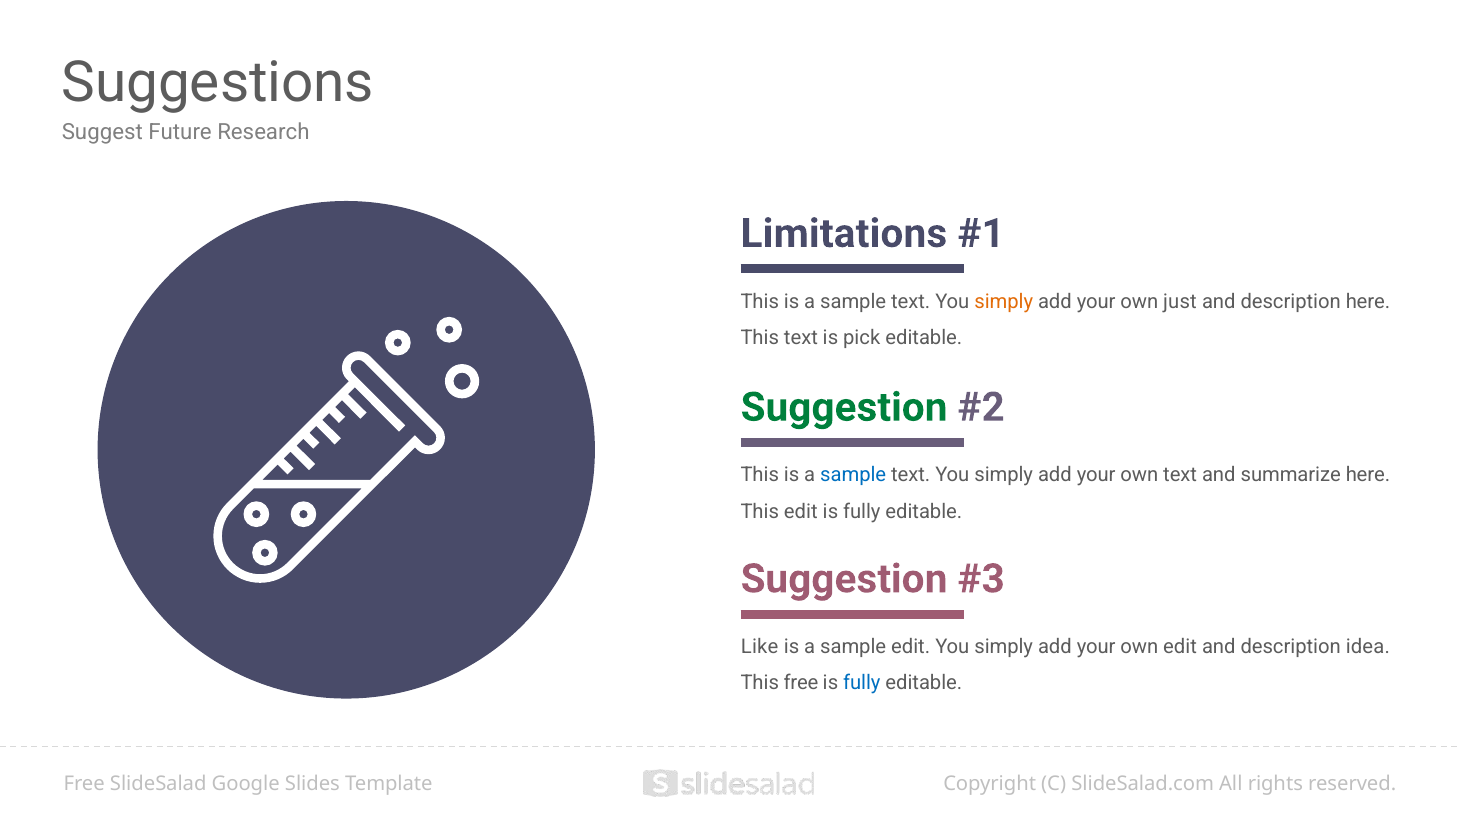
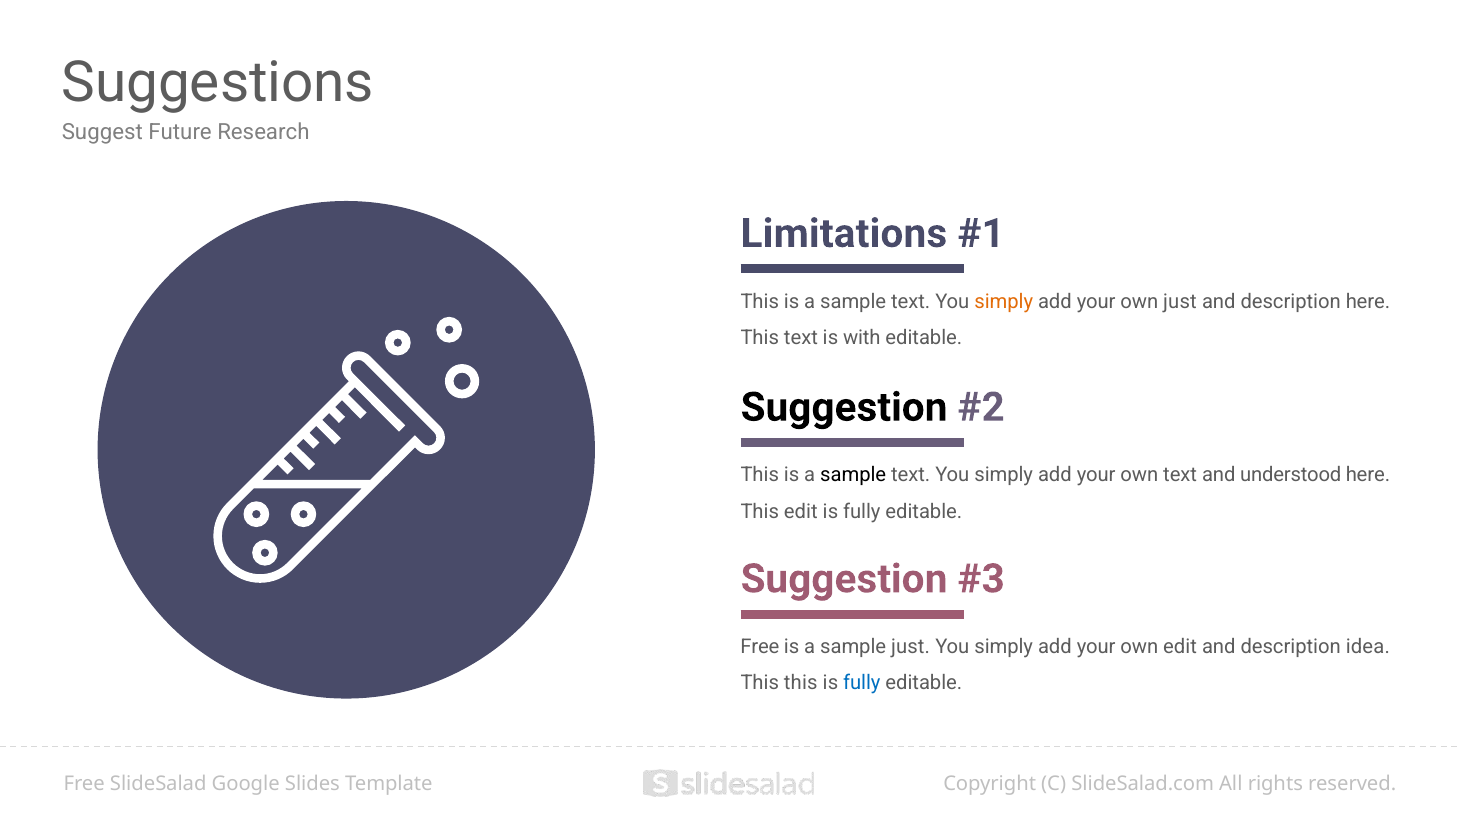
pick: pick -> with (862, 338)
Suggestion colour: green -> black (844, 407)
sample colour: blue -> black (853, 475)
summarize: summarize -> understood (1291, 475)
Like: Like -> Free (760, 646)
sample edit: edit -> just (911, 646)
This free: free -> this (801, 683)
